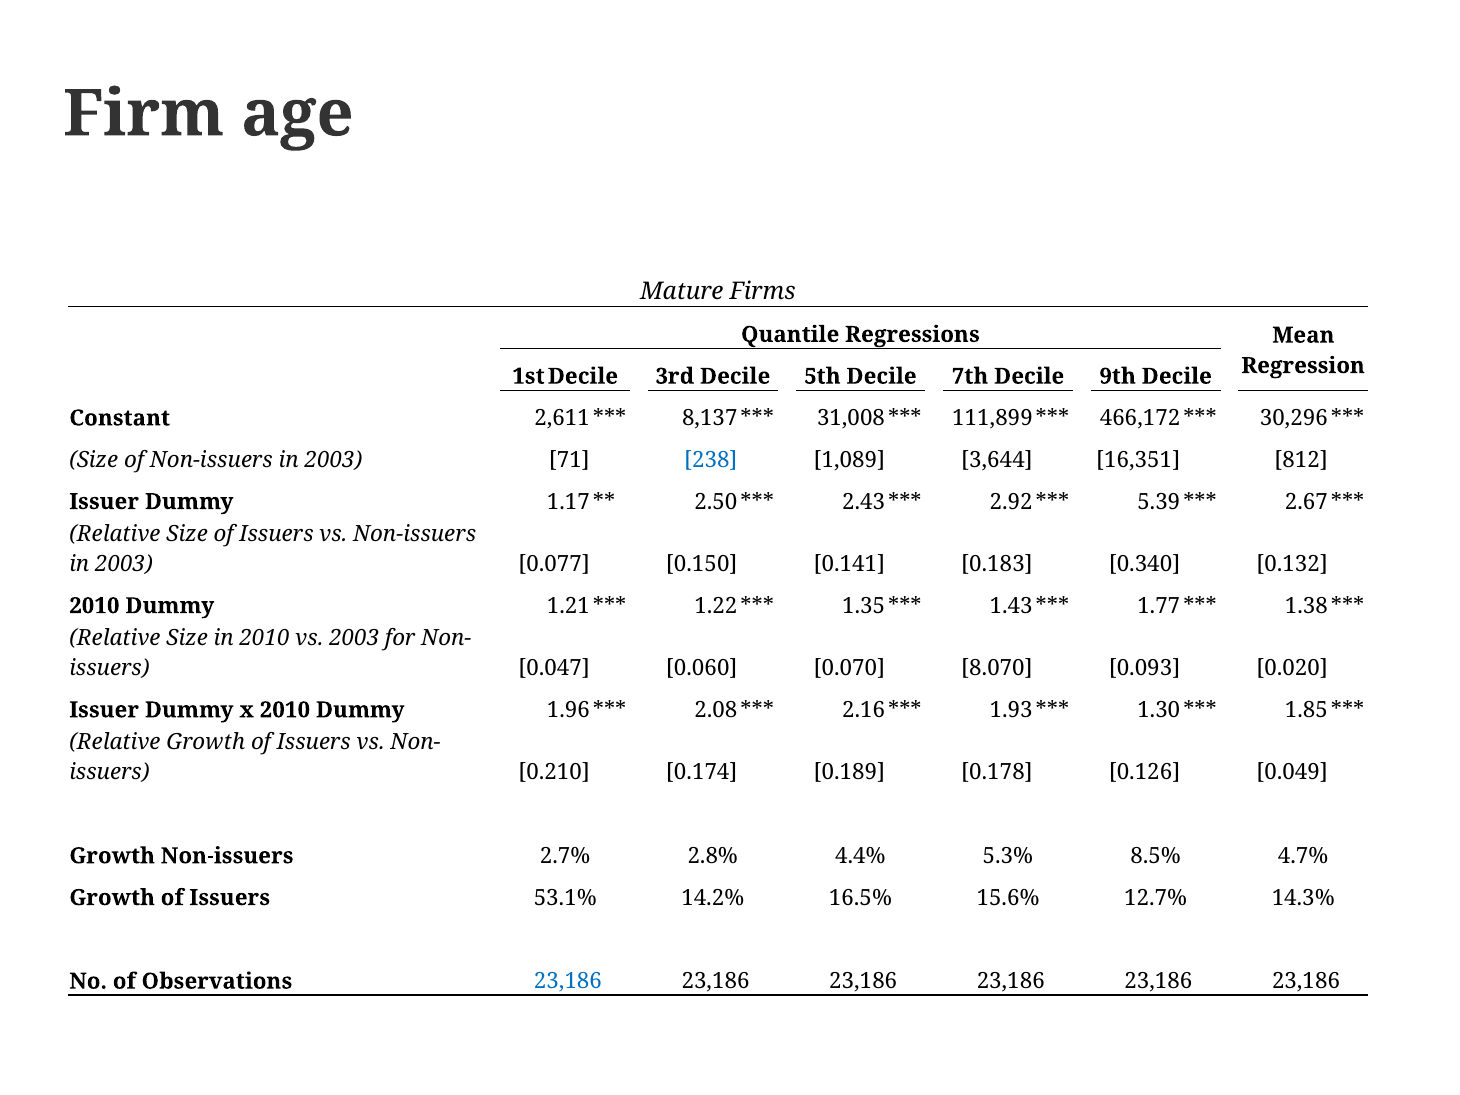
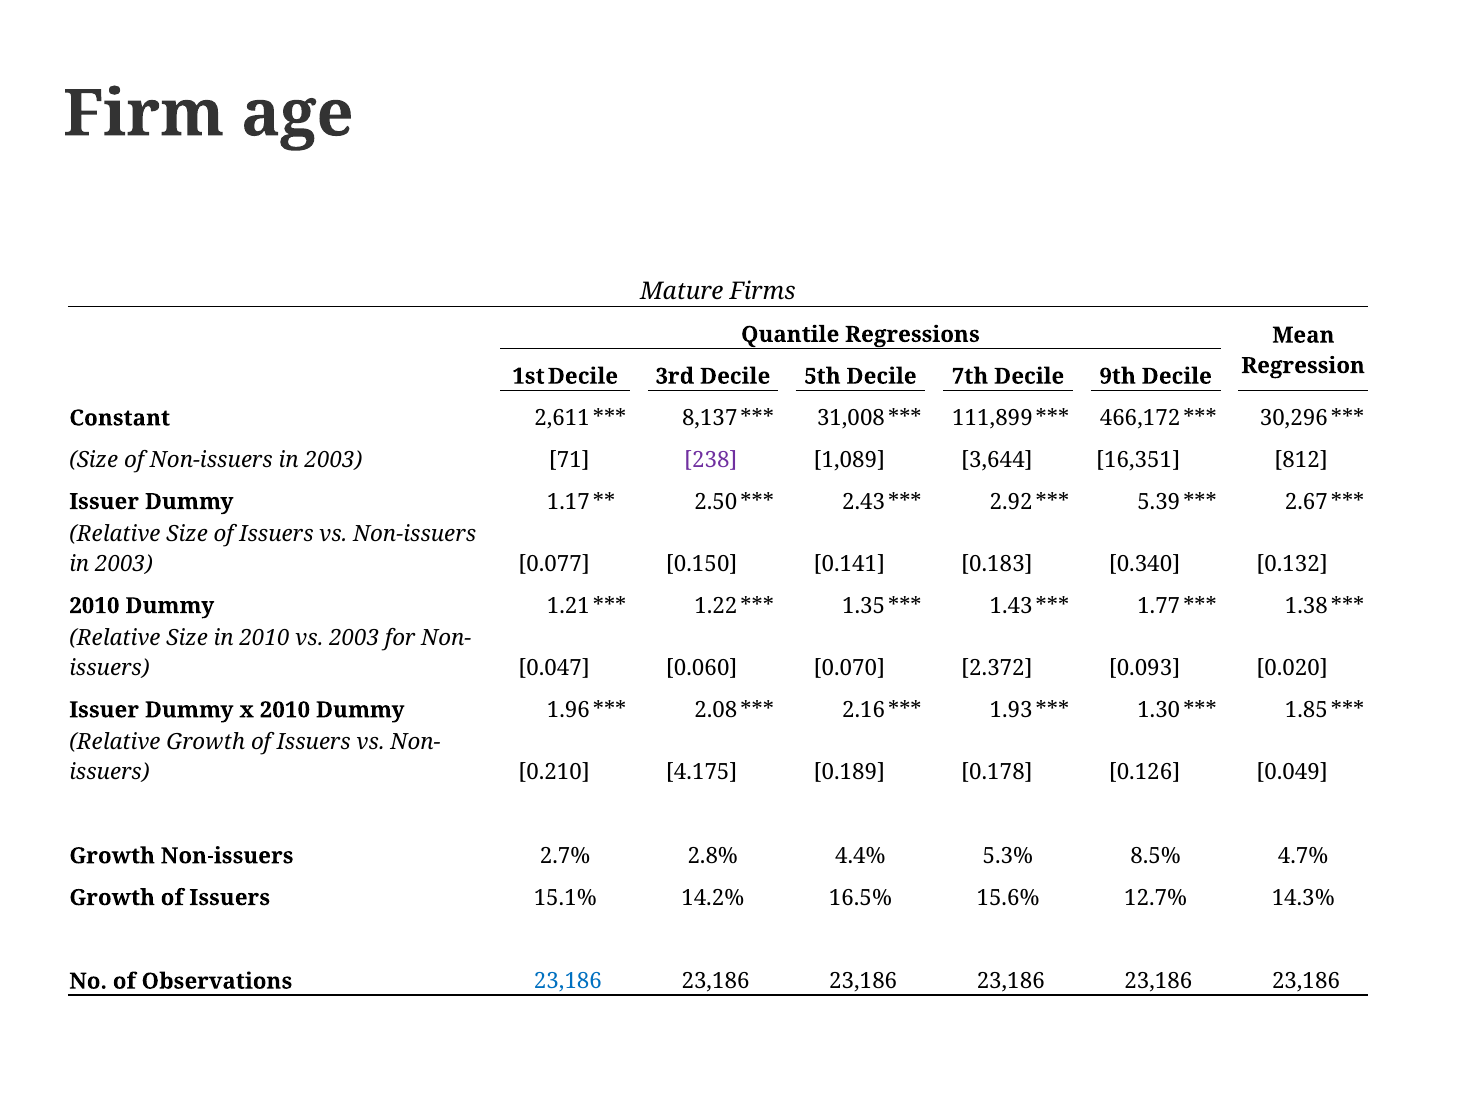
238 colour: blue -> purple (711, 460)
8.070: 8.070 -> 2.372 (997, 668)
0.174: 0.174 -> 4.175 (702, 772)
53.1%: 53.1% -> 15.1% (565, 898)
